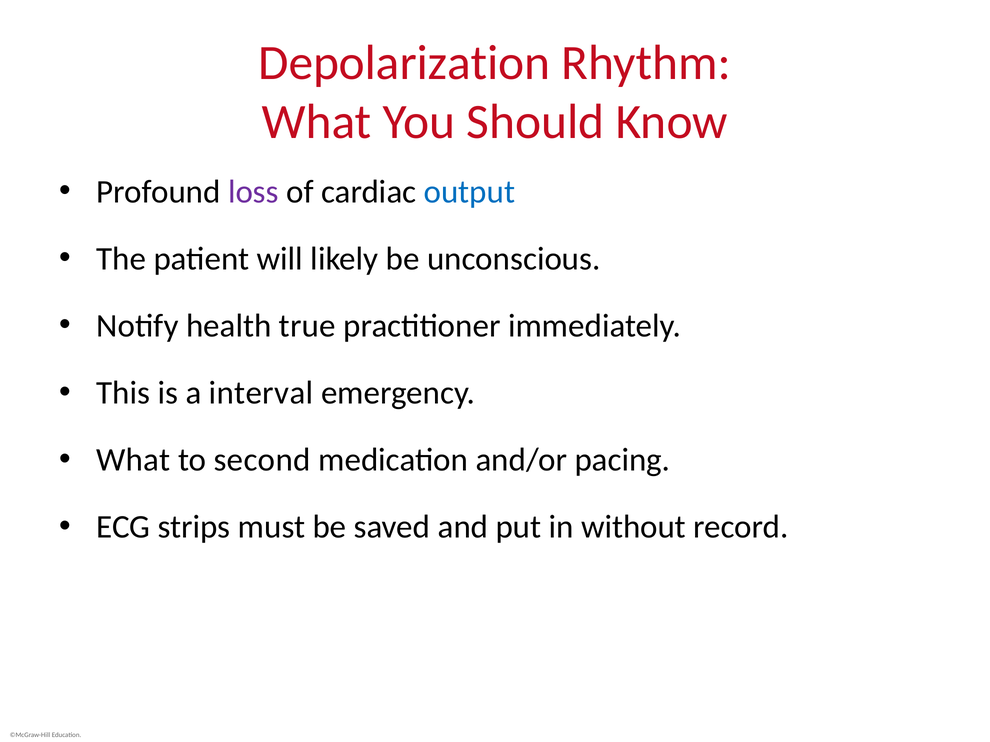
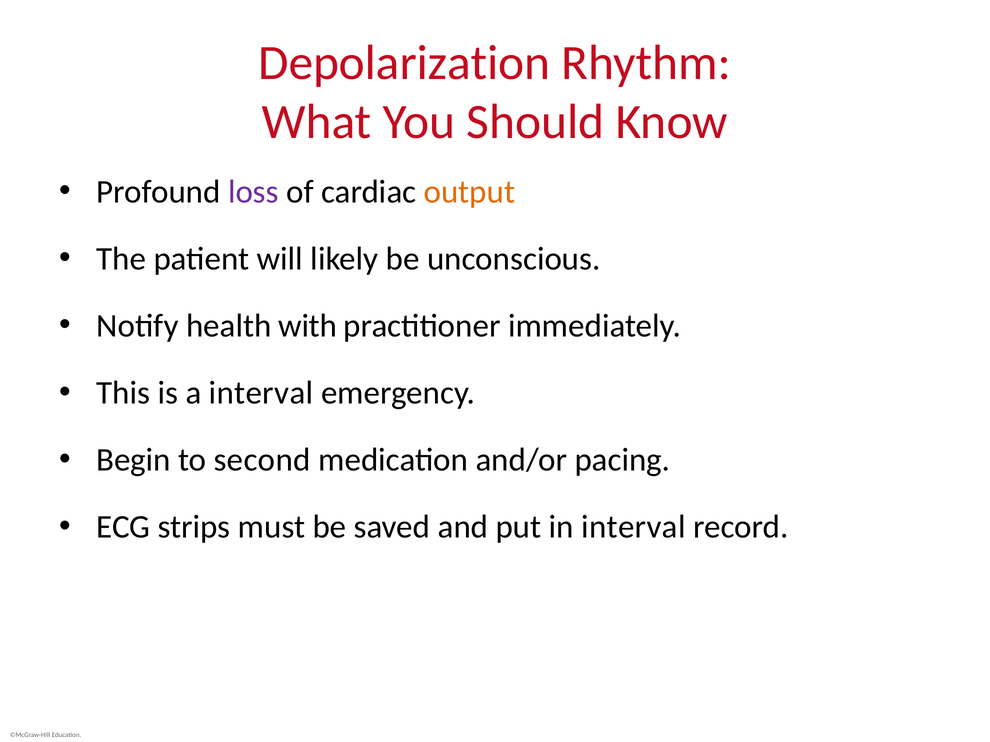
output colour: blue -> orange (469, 192)
true: true -> with (308, 326)
What: What -> Begin (134, 460)
in without: without -> interval (633, 527)
